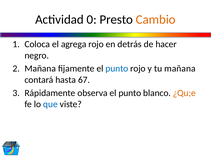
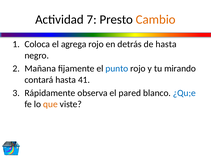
0: 0 -> 7 (92, 19)
de hacer: hacer -> hasta (166, 44)
tu mañana: mañana -> mirando (180, 69)
67: 67 -> 41 (84, 80)
observa el punto: punto -> pared (130, 93)
¿Qu;e colour: orange -> blue (184, 93)
que colour: blue -> orange (50, 104)
